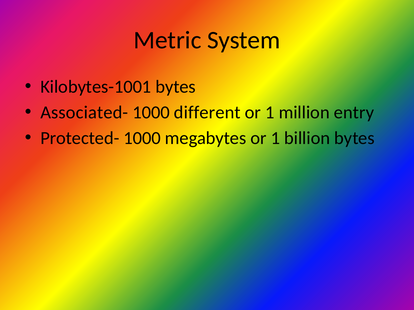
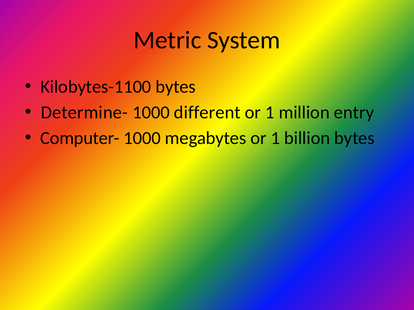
Kilobytes-1001: Kilobytes-1001 -> Kilobytes-1100 (96, 87)
Associated-: Associated- -> Determine- (84, 113)
Protected-: Protected- -> Computer- (80, 138)
